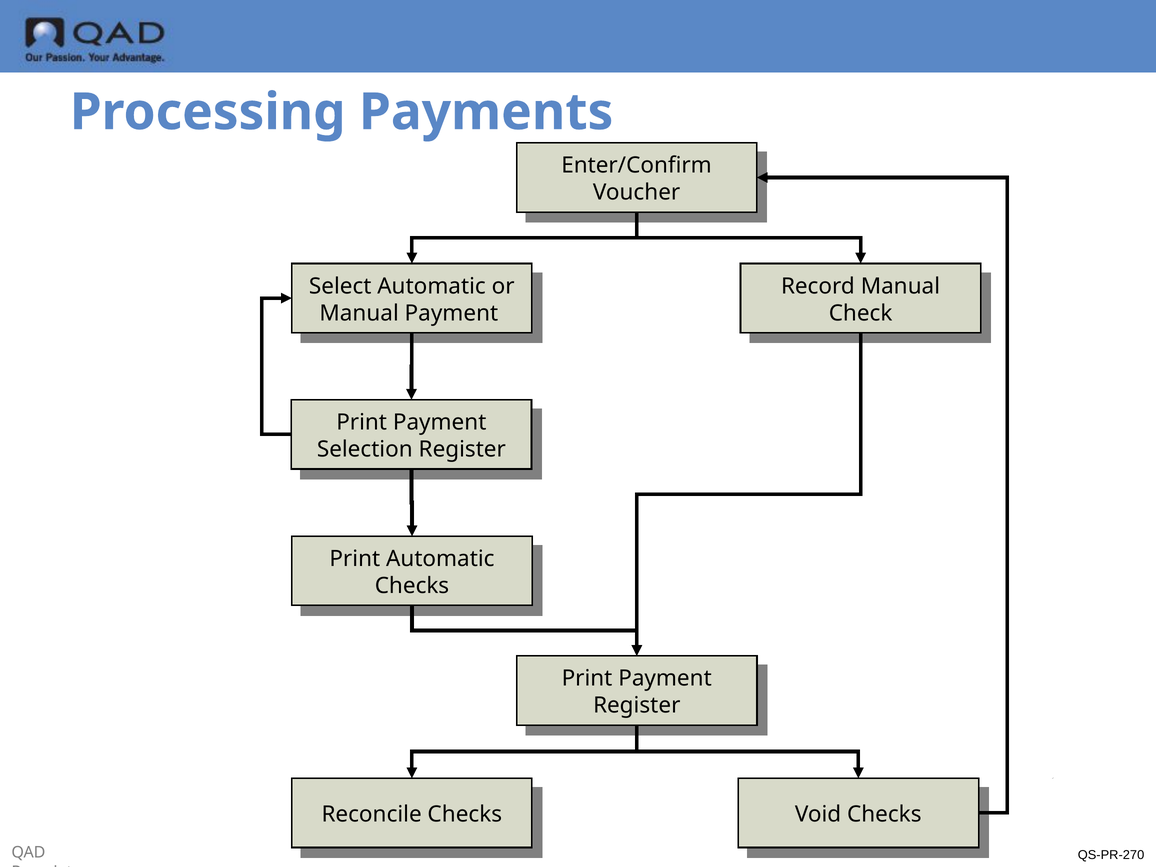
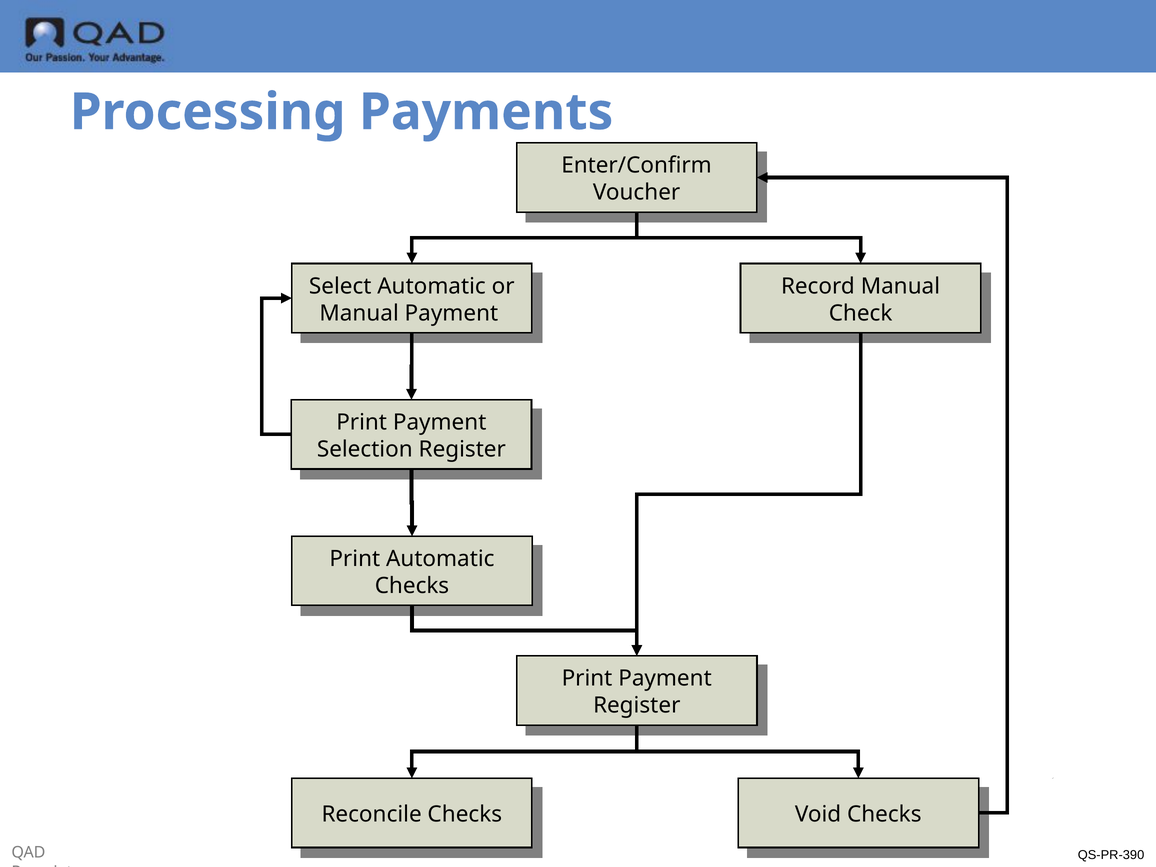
QS-PR-270: QS-PR-270 -> QS-PR-390 (1111, 855)
